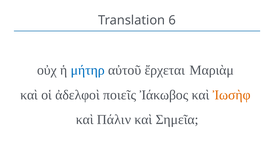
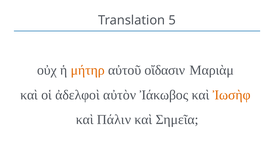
6: 6 -> 5 (172, 20)
μήτηρ colour: blue -> orange (88, 70)
ἔρχεται: ἔρχεται -> οἴδασιν (165, 70)
ποιεῖς: ποιεῖς -> αὐτὸν (120, 95)
